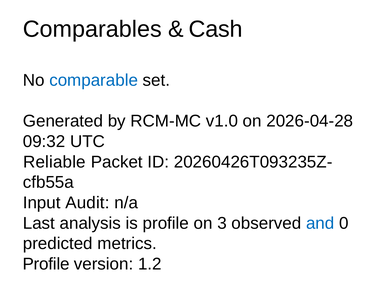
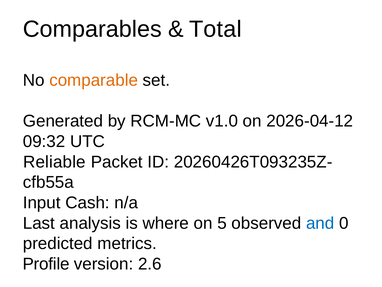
Cash: Cash -> Total (215, 29)
comparable colour: blue -> orange (94, 80)
2026-04-28: 2026-04-28 -> 2026-04-12 (310, 121)
Audit: Audit -> Cash (88, 202)
is profile: profile -> where (166, 223)
3: 3 -> 5 (222, 223)
1.2: 1.2 -> 2.6 (150, 264)
